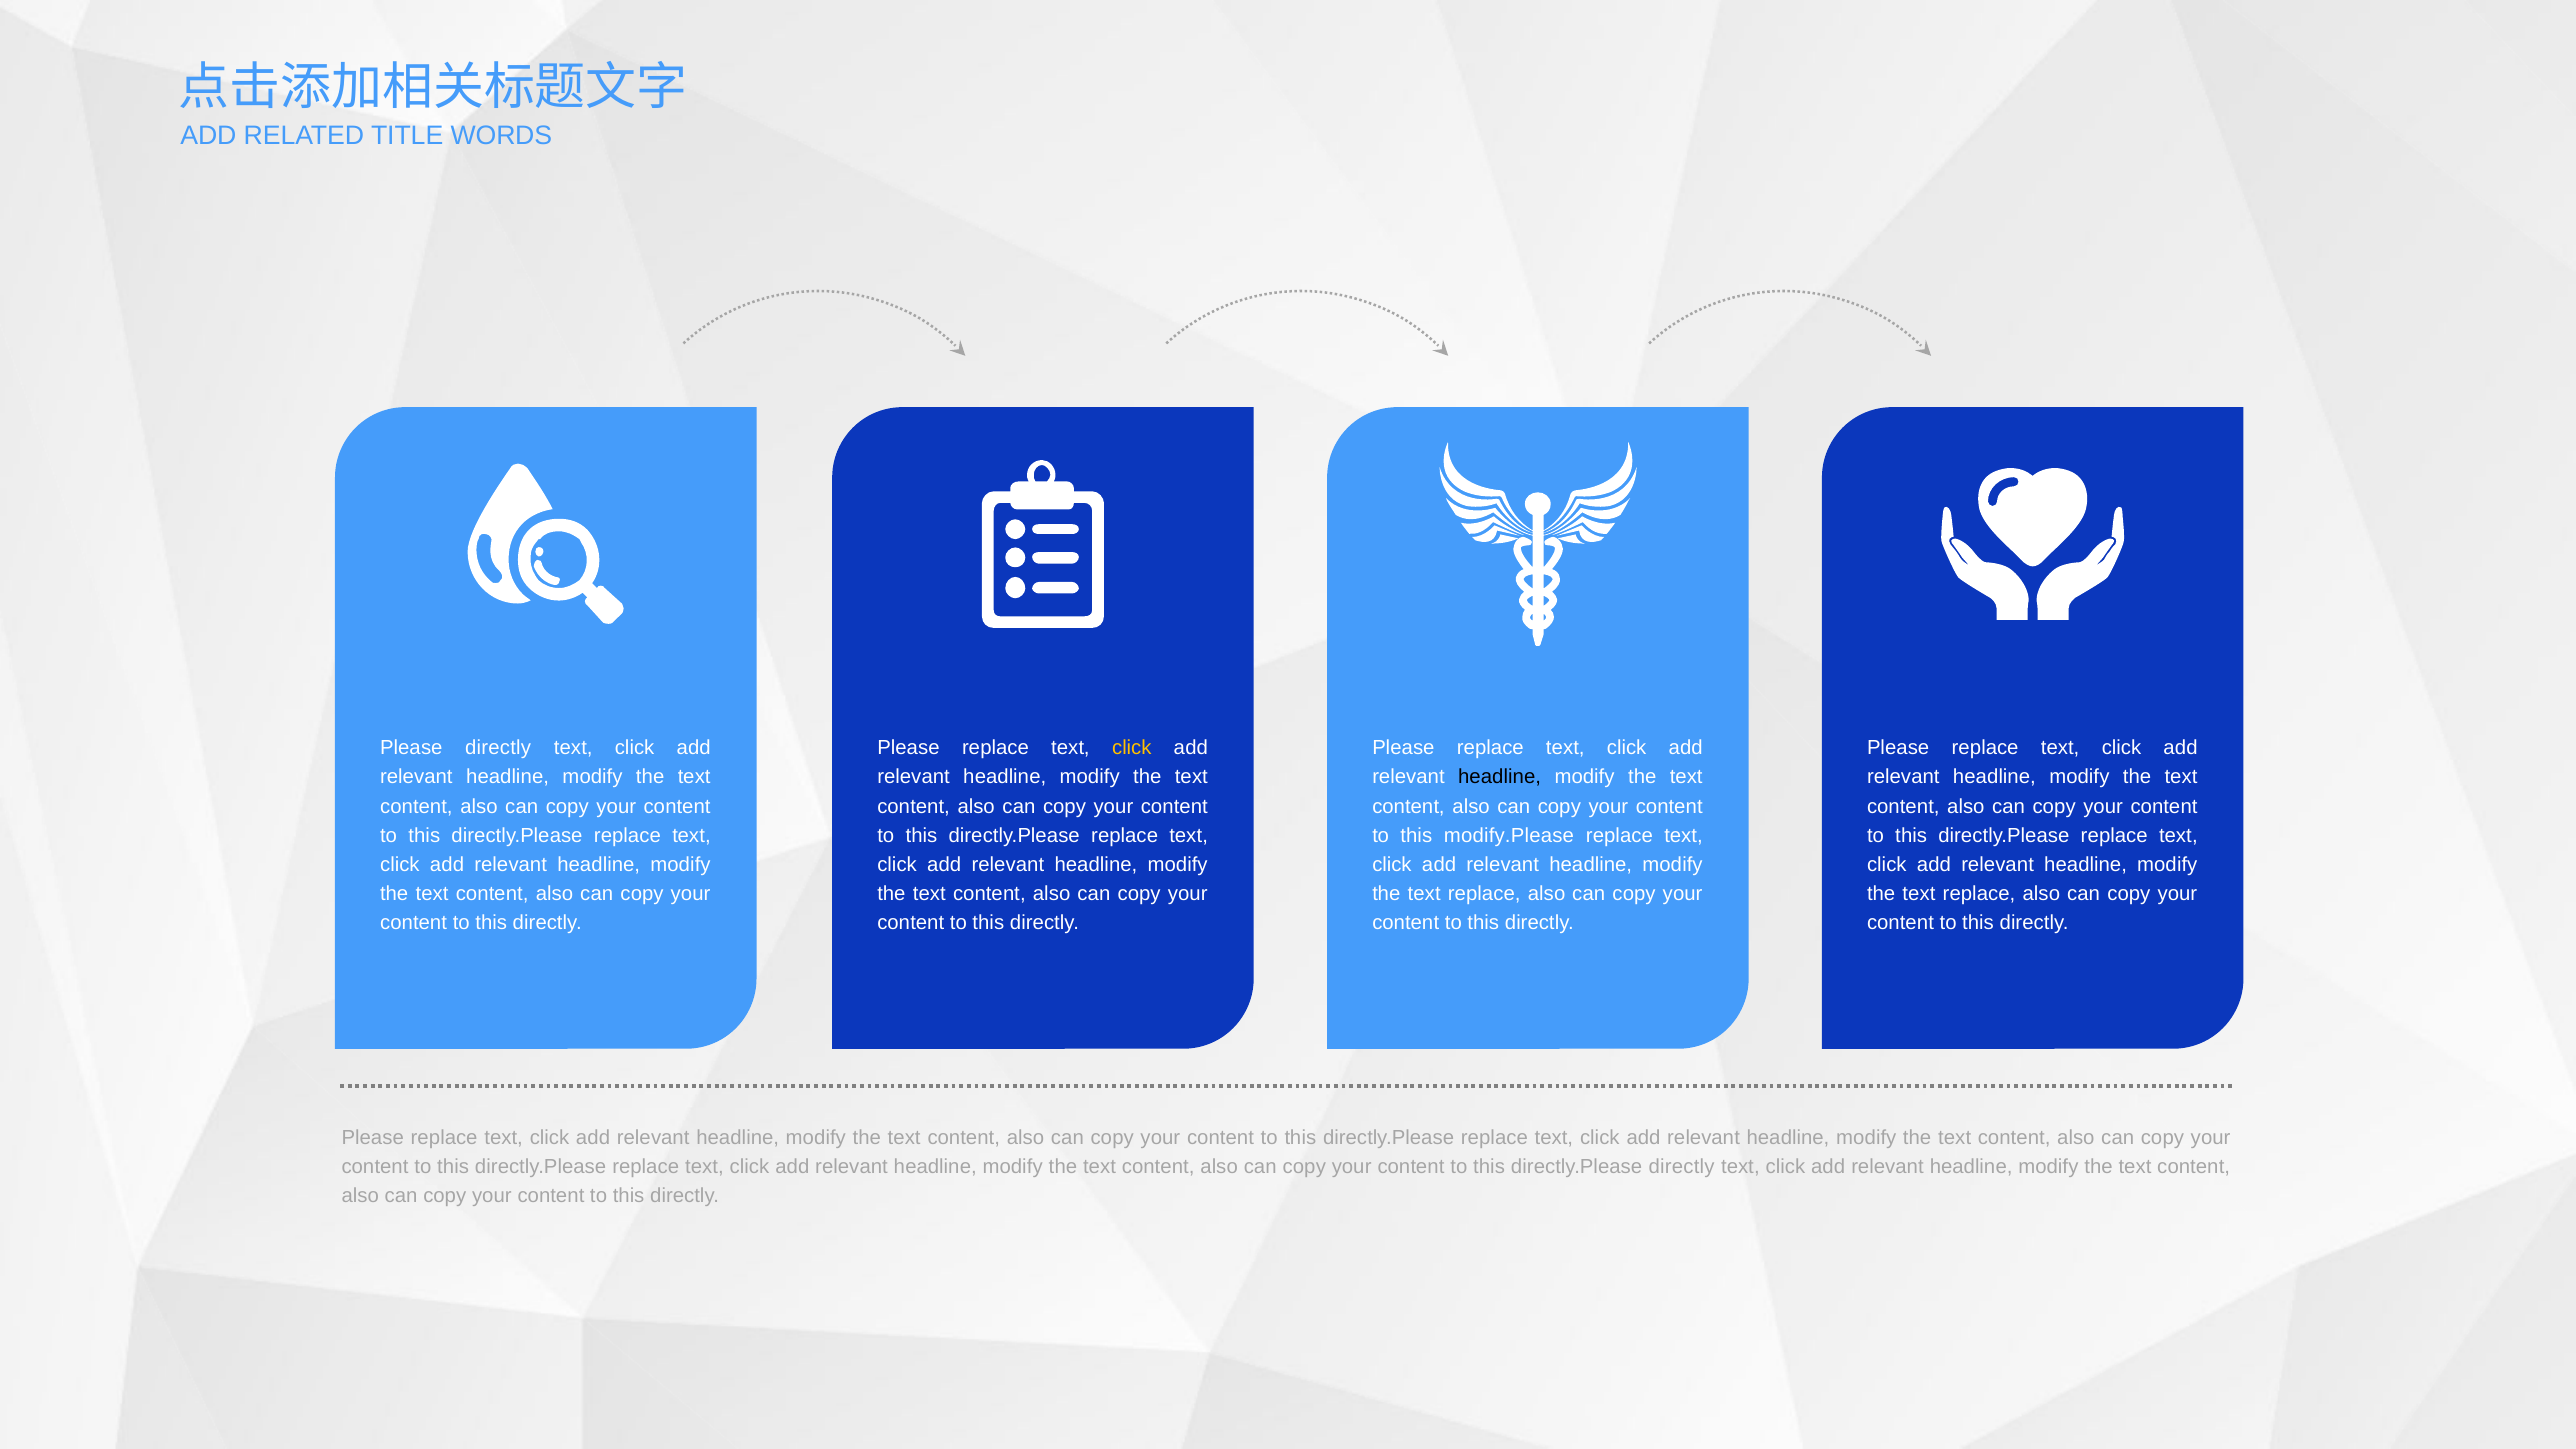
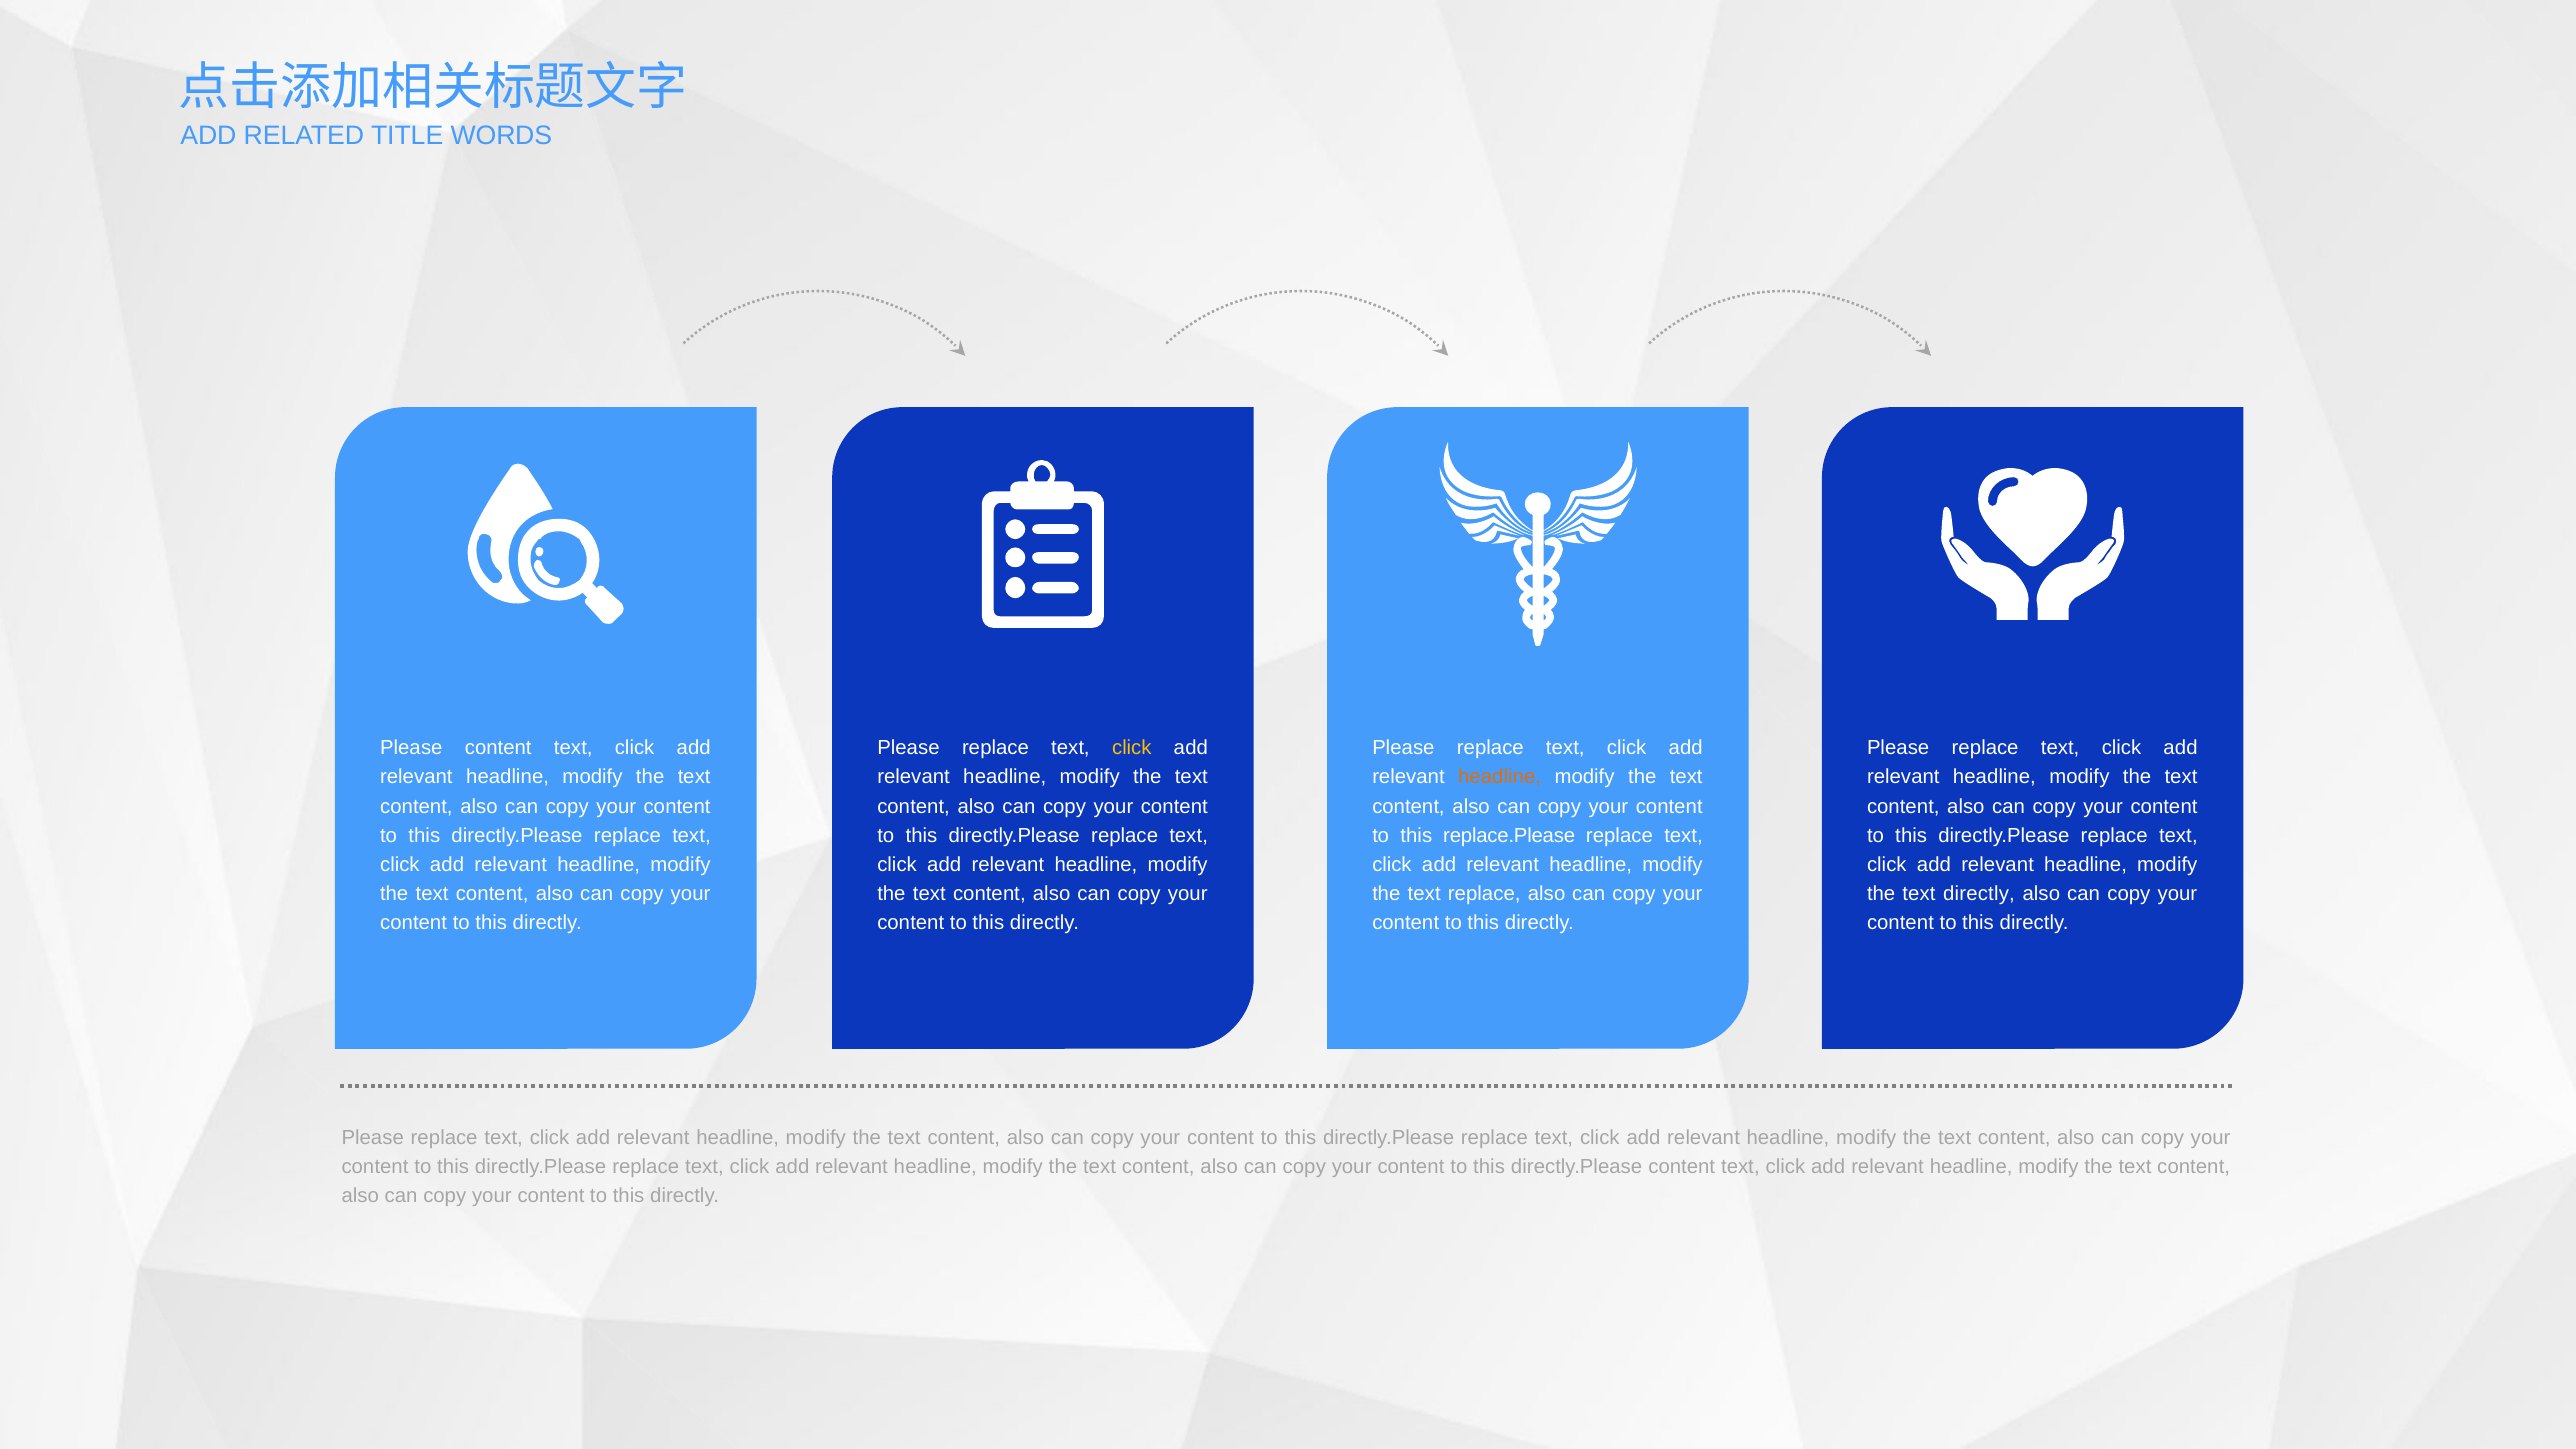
Please directly: directly -> content (498, 748)
headline colour: black -> orange (1500, 777)
modify.Please: modify.Please -> replace.Please (1509, 835)
replace: replace -> directly (1979, 894)
directly.Please directly: directly -> content (1682, 1167)
